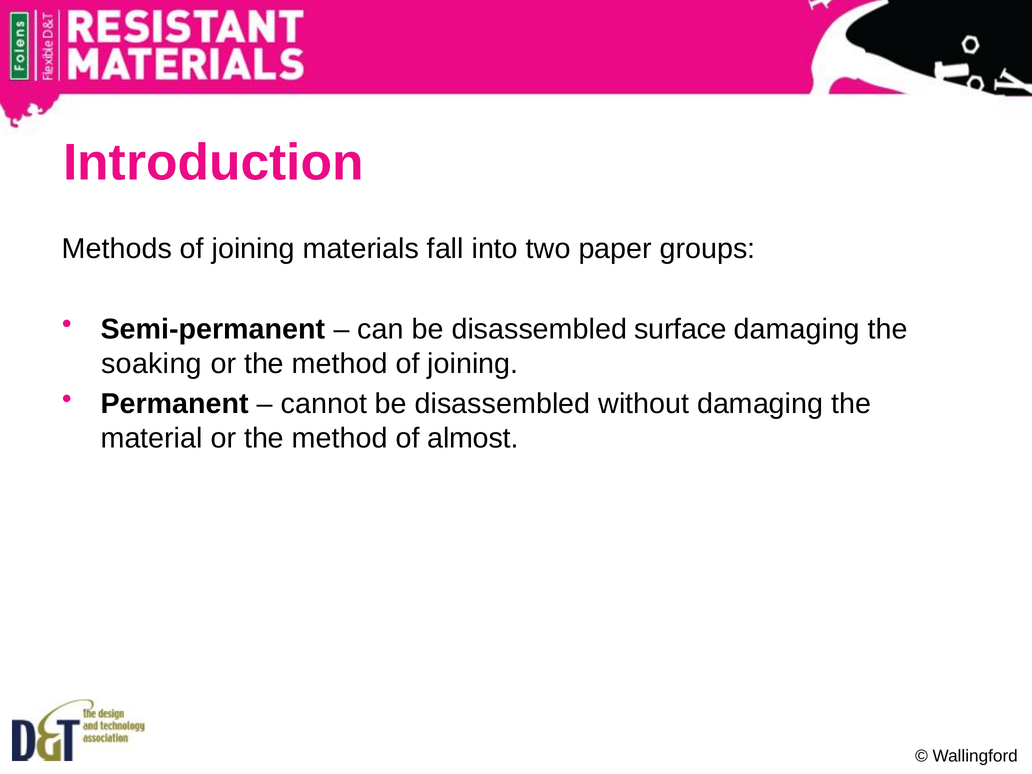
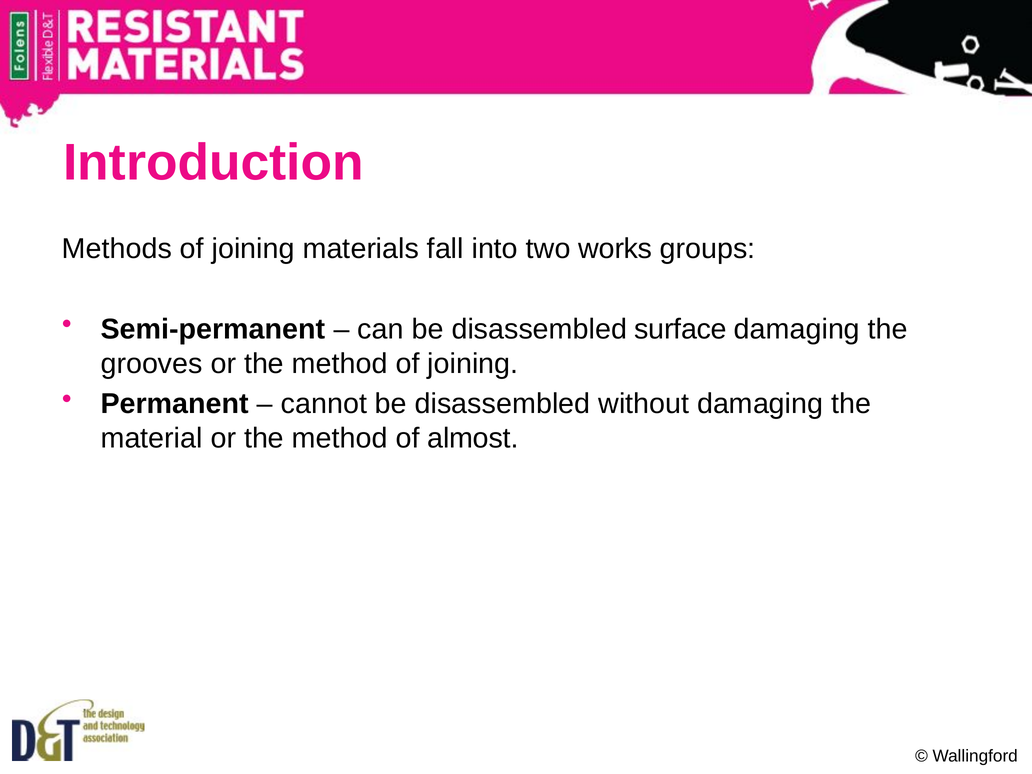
paper: paper -> works (615, 249)
soaking: soaking -> grooves (152, 364)
